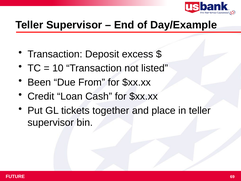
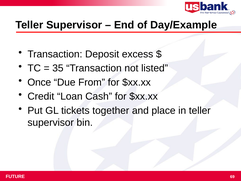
10: 10 -> 35 (58, 68)
Been: Been -> Once (39, 82)
